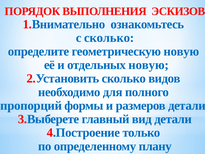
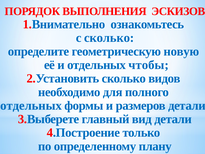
отдельных новую: новую -> чтобы (149, 65)
пpопоpций: пpопоpций -> отдельных (31, 105)
